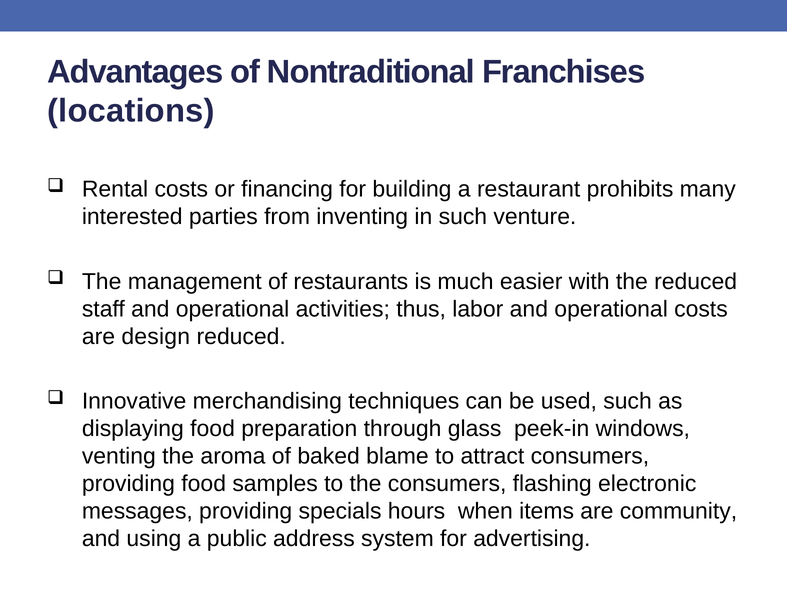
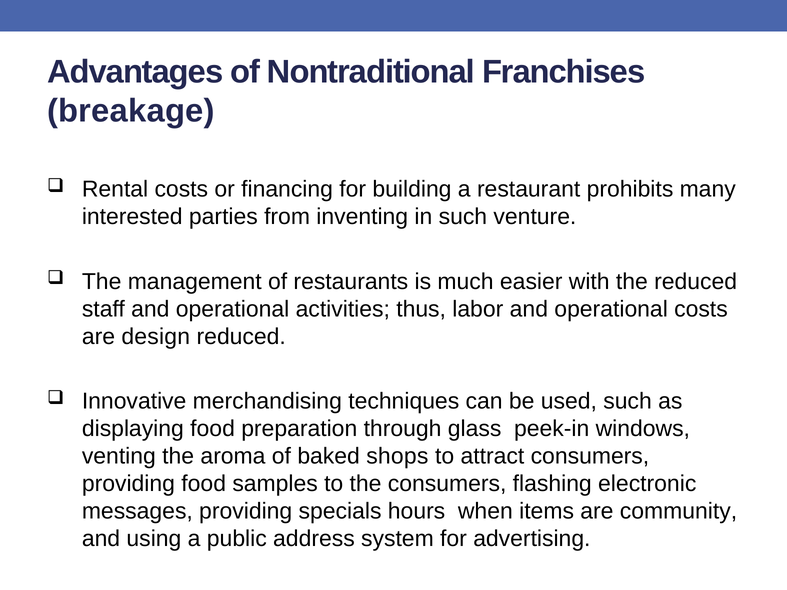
locations: locations -> breakage (131, 111)
blame: blame -> shops (397, 457)
